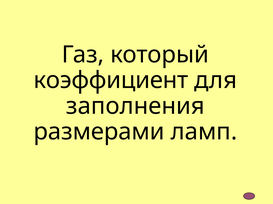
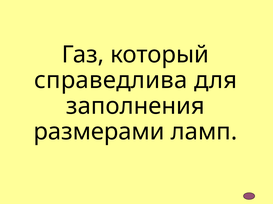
коэффициент: коэффициент -> справедлива (111, 81)
